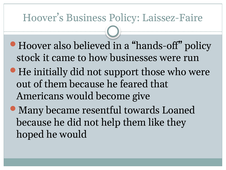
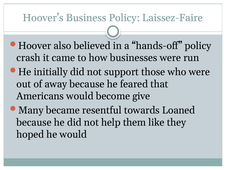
stock: stock -> crash (28, 58)
of them: them -> away (56, 84)
